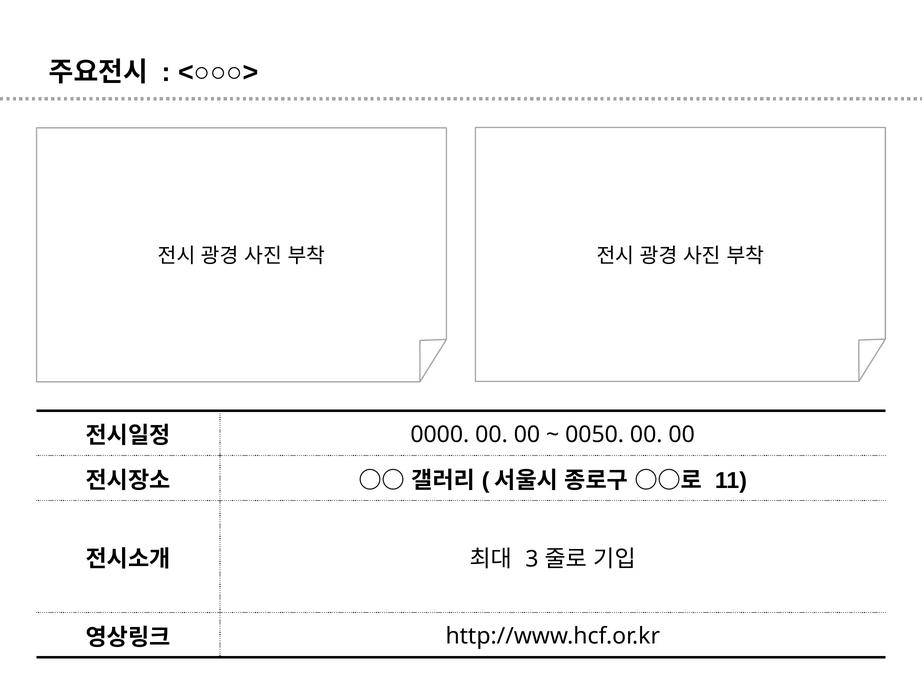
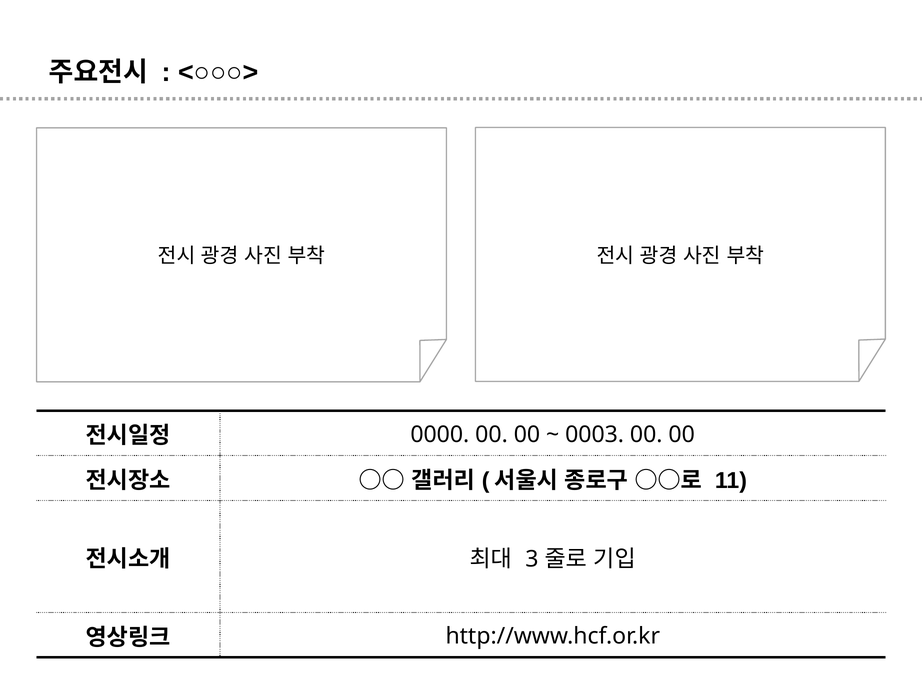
0050: 0050 -> 0003 (595, 435)
